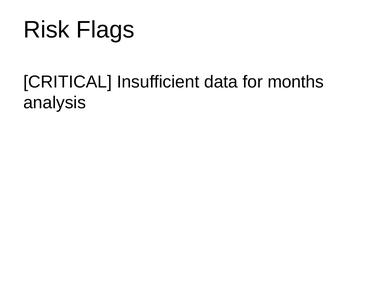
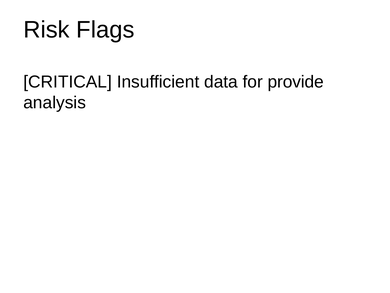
months: months -> provide (296, 82)
